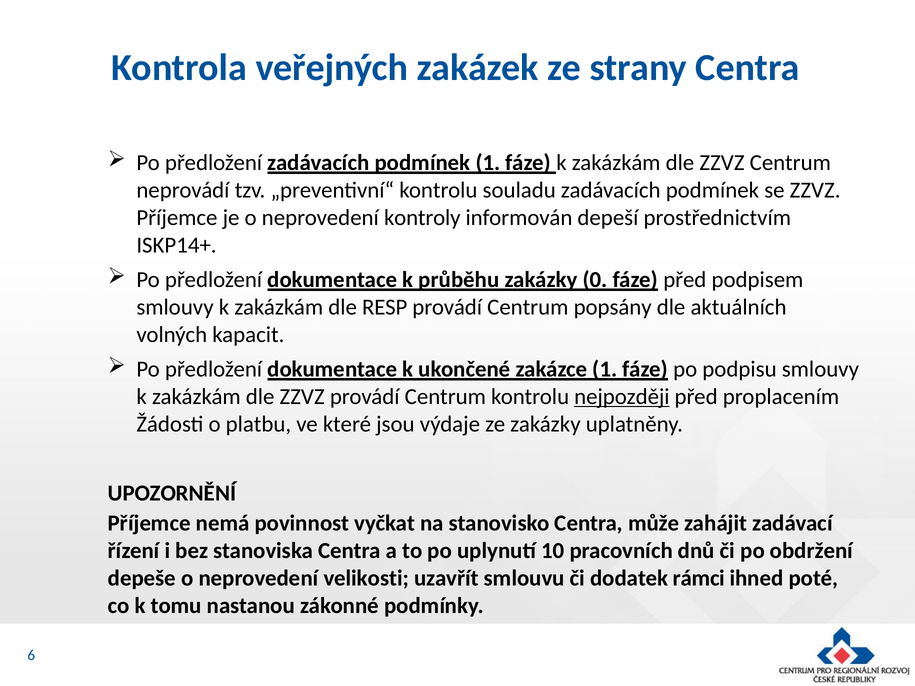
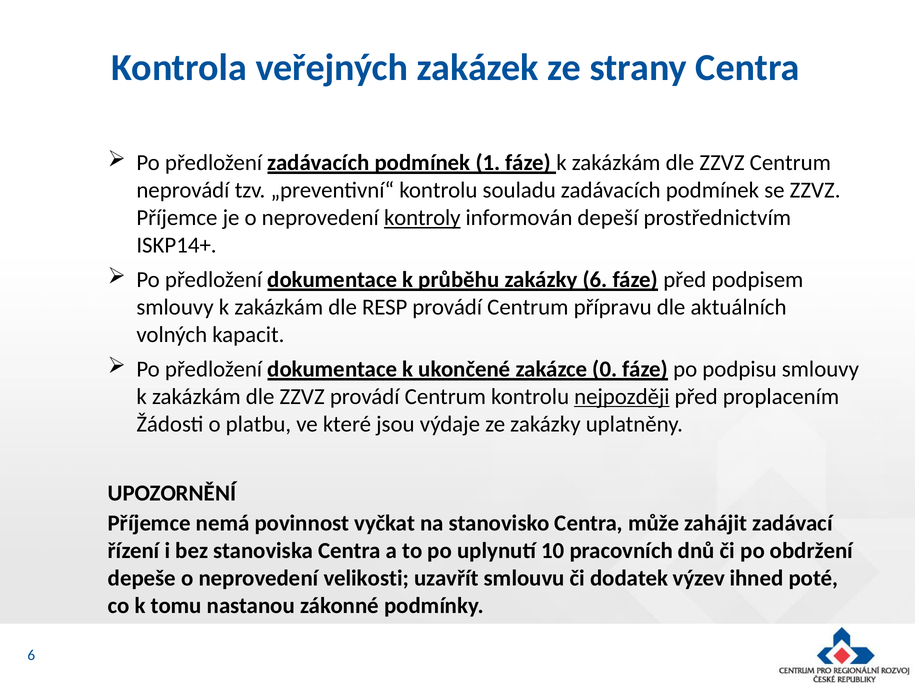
kontroly underline: none -> present (422, 218)
zakázky 0: 0 -> 6 (595, 280)
popsány: popsány -> přípravu (613, 307)
zakázce 1: 1 -> 0 (605, 369)
rámci: rámci -> výzev (699, 578)
